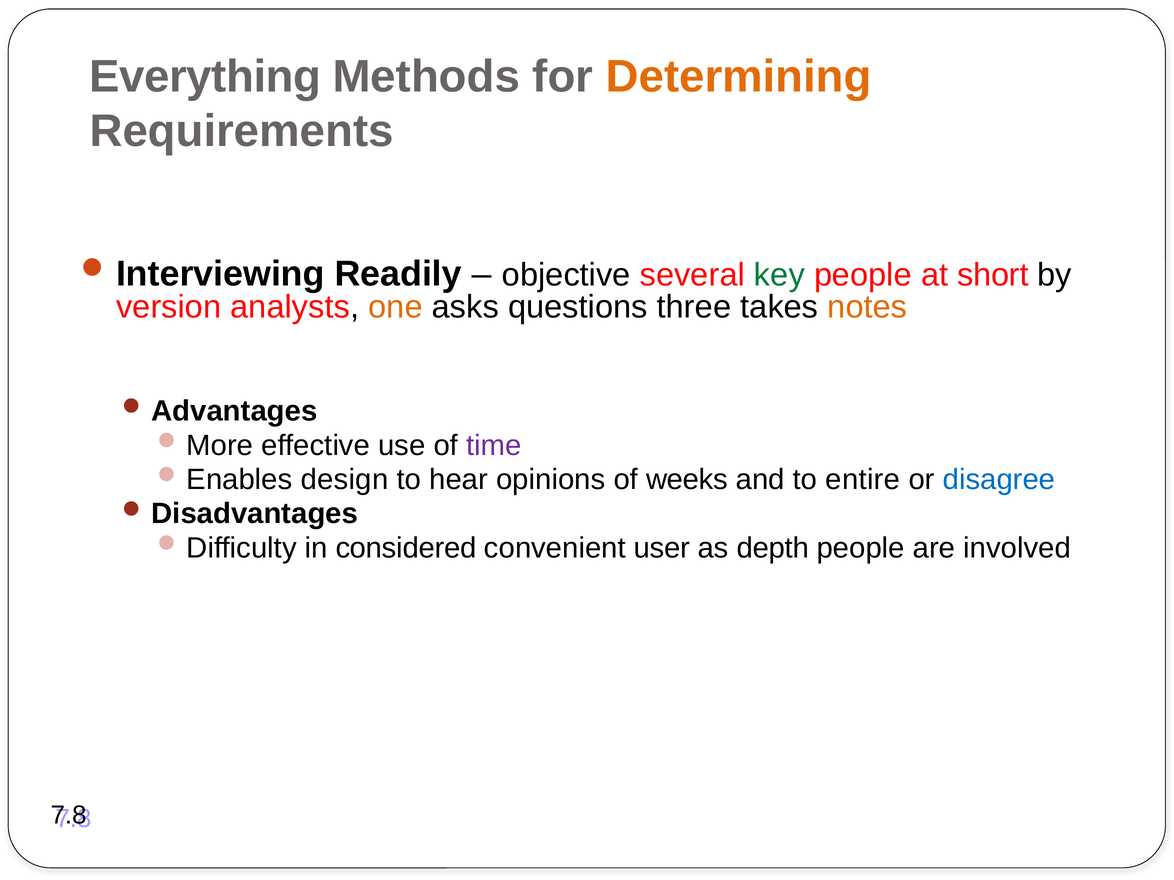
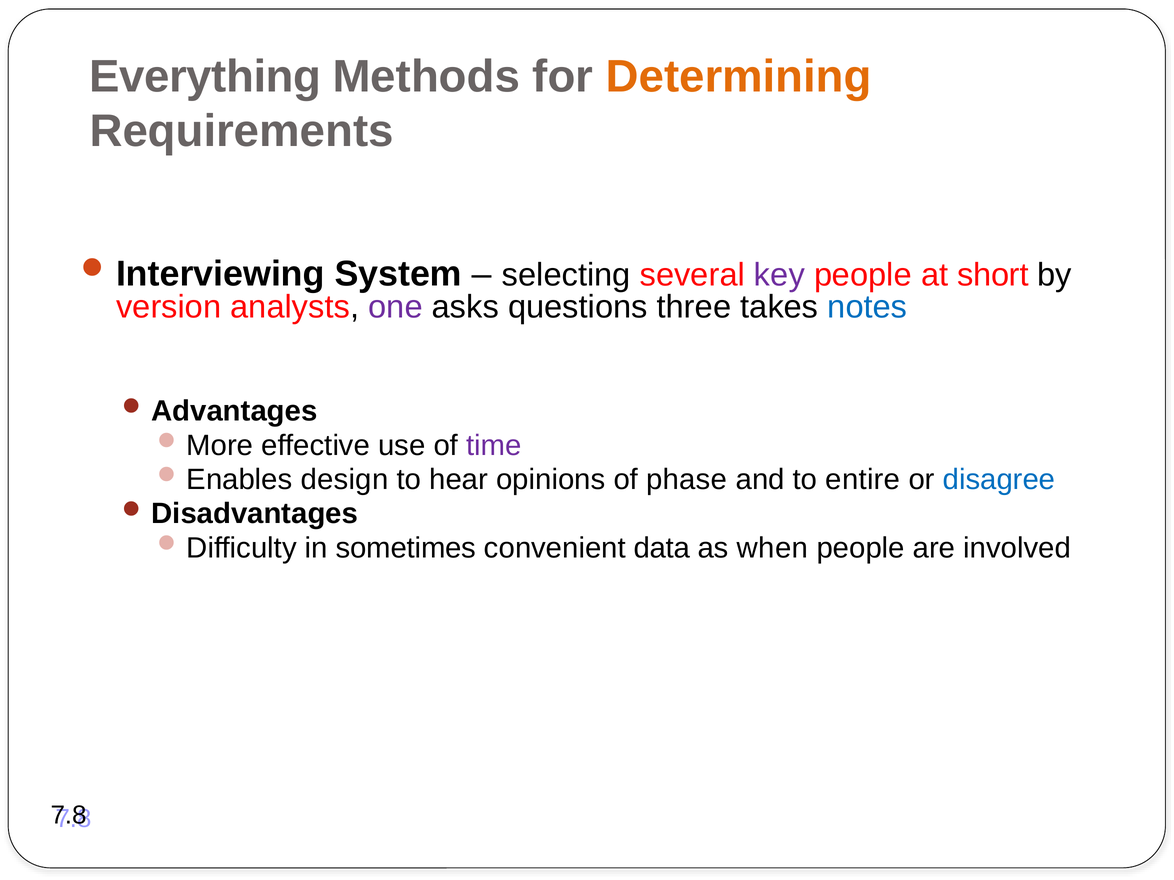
Readily: Readily -> System (398, 274)
objective: objective -> selecting (566, 275)
key colour: green -> purple (779, 275)
one colour: orange -> purple (395, 307)
notes colour: orange -> blue (867, 307)
weeks: weeks -> phase (687, 480)
considered: considered -> sometimes (406, 548)
user: user -> data (662, 548)
depth: depth -> when (772, 548)
